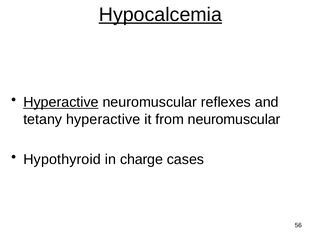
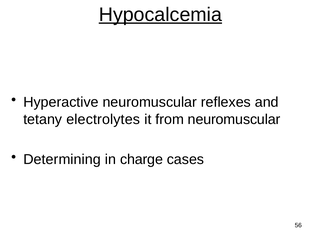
Hyperactive underline: present -> none (61, 102)
tetany hyperactive: hyperactive -> electrolytes (103, 119)
Hypothyroid: Hypothyroid -> Determining (62, 159)
